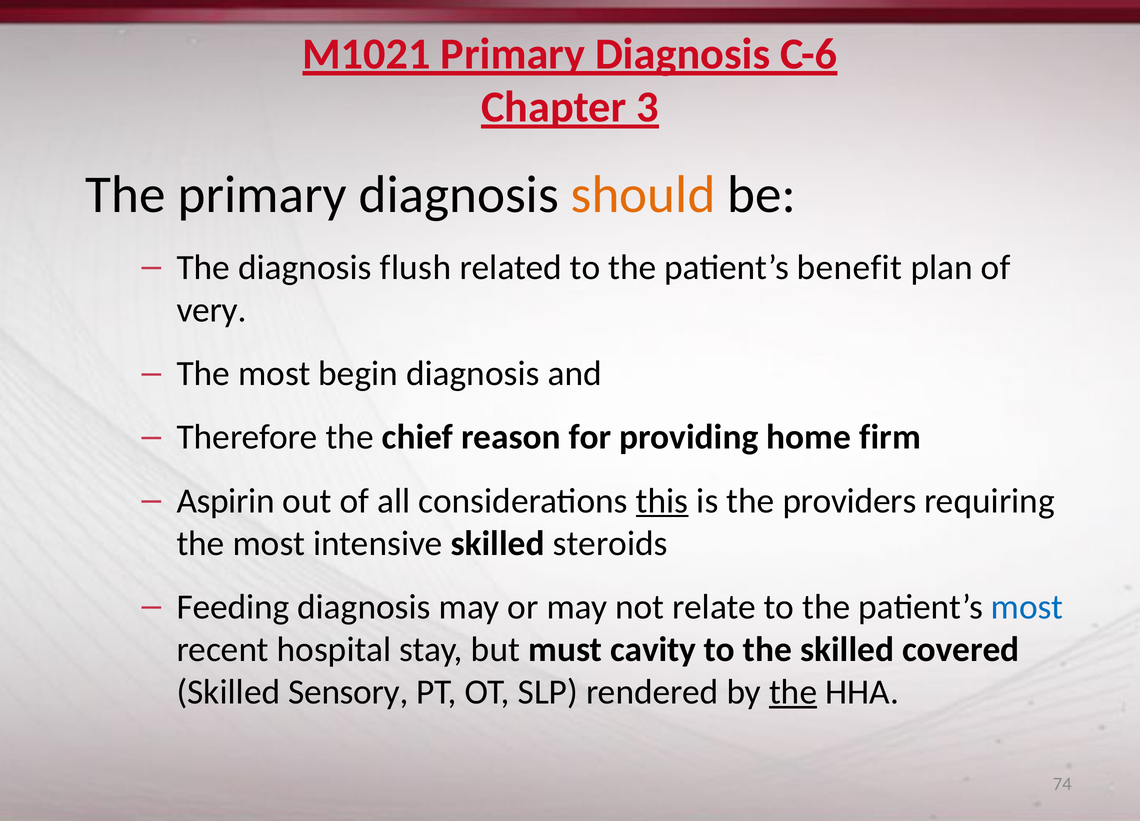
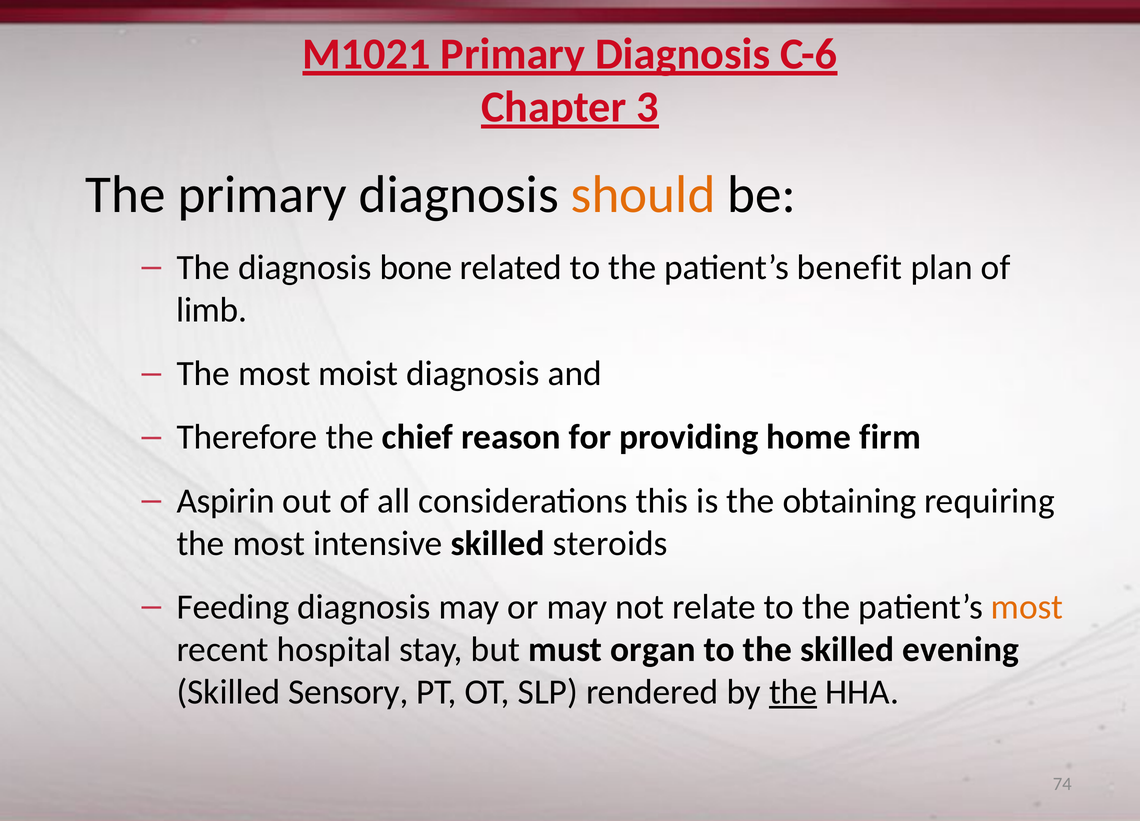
flush: flush -> bone (416, 268)
very: very -> limb (212, 310)
begin: begin -> moist (358, 374)
this underline: present -> none (662, 501)
providers: providers -> obtaining (849, 501)
most colour: blue -> orange (1027, 607)
cavity: cavity -> organ (653, 650)
covered: covered -> evening (961, 650)
